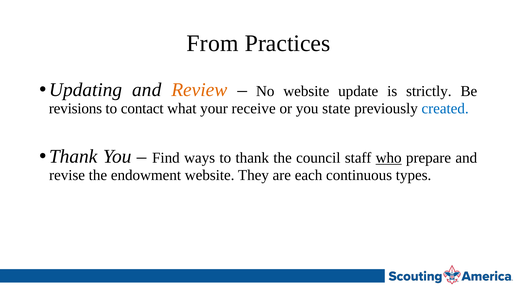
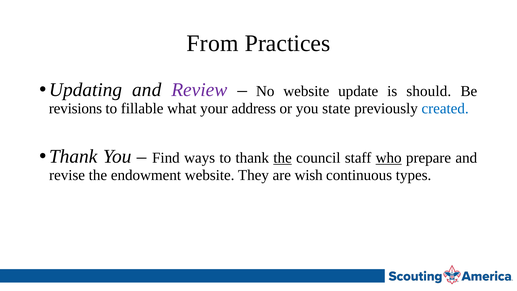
Review colour: orange -> purple (199, 90)
strictly: strictly -> should (429, 91)
contact: contact -> fillable (142, 108)
receive: receive -> address (254, 108)
the underline: none -> present (283, 158)
each: each -> wish (309, 175)
